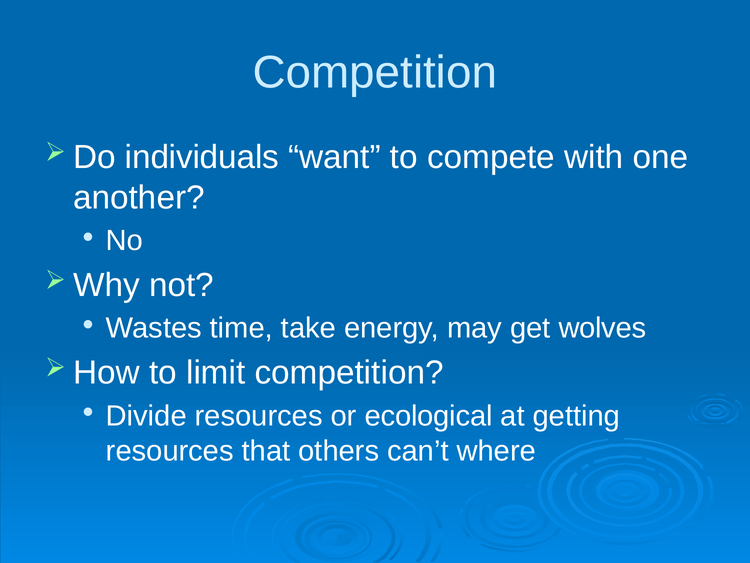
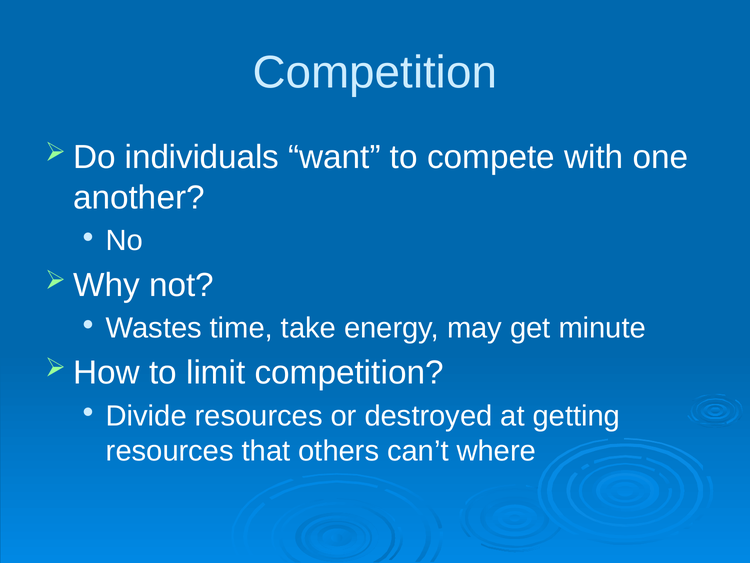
wolves: wolves -> minute (602, 328)
ecological: ecological -> destroyed (429, 416)
